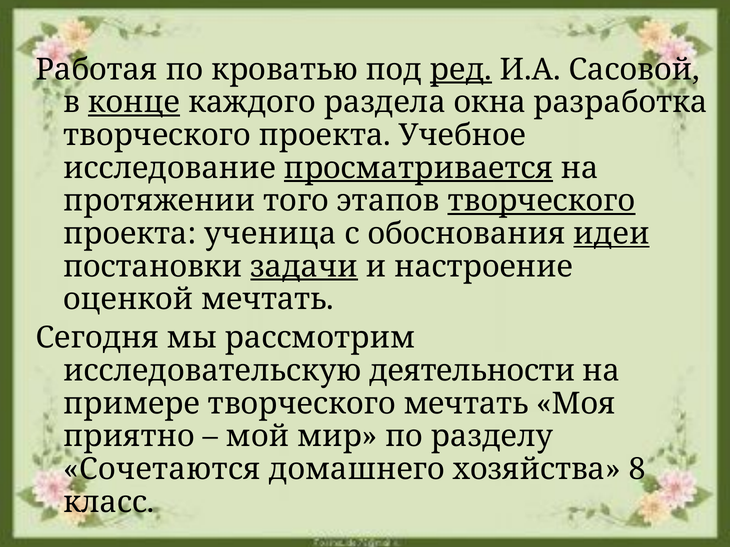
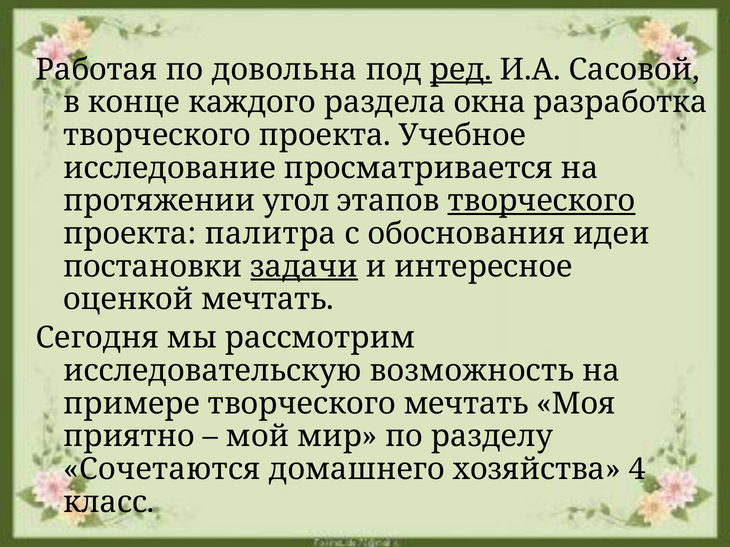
кроватью: кроватью -> довольна (284, 70)
конце underline: present -> none (134, 102)
просматривается underline: present -> none (418, 168)
того: того -> угол (296, 201)
ученица: ученица -> палитра (270, 234)
идеи underline: present -> none (611, 234)
настроение: настроение -> интересное (483, 267)
деятельности: деятельности -> возможность (472, 371)
8: 8 -> 4 (637, 470)
